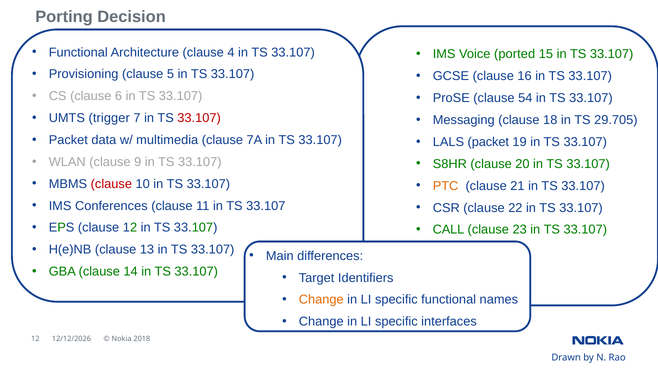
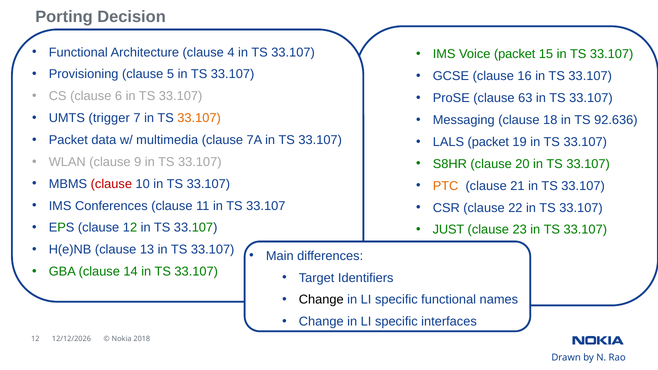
Voice ported: ported -> packet (515, 54)
54: 54 -> 63 (525, 98)
33.107 colour: red -> orange (199, 118)
29.705: 29.705 -> 92.636 (616, 120)
CALL: CALL -> JUST (448, 230)
Change colour: orange -> black (321, 300)
